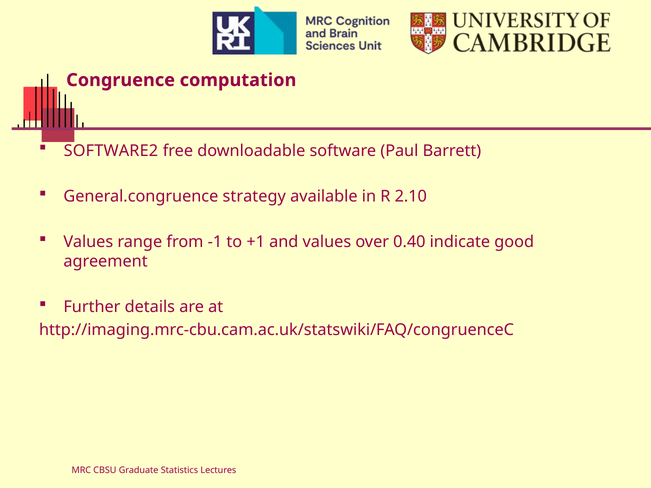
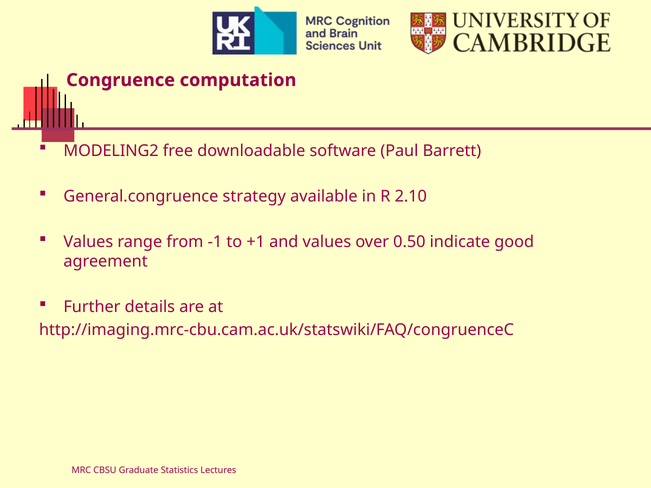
SOFTWARE2: SOFTWARE2 -> MODELING2 (111, 151)
0.40: 0.40 -> 0.50 (409, 242)
